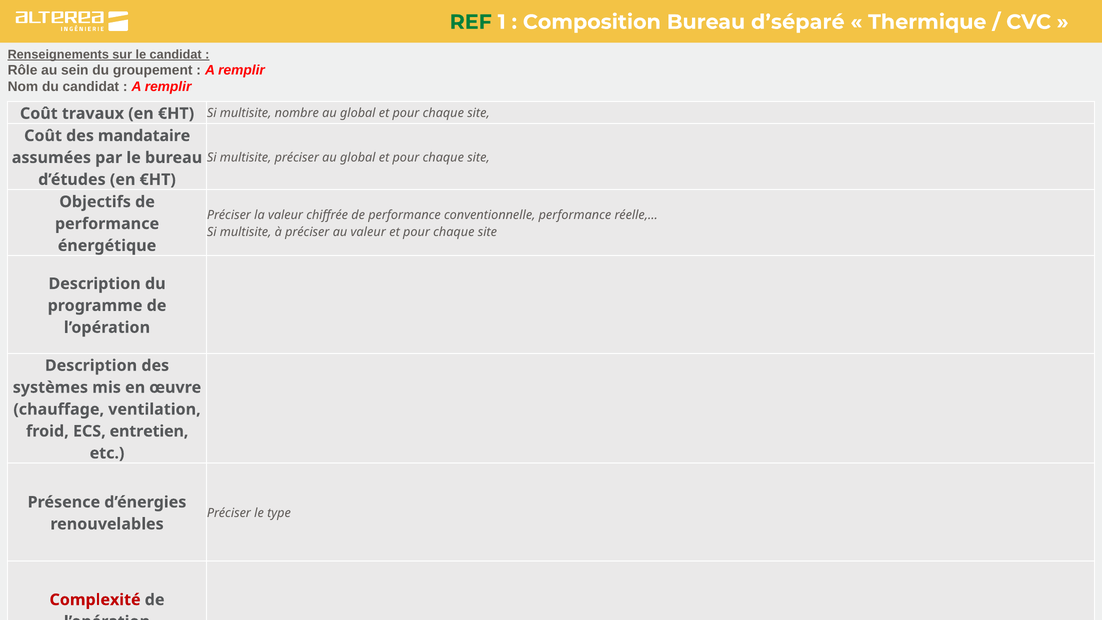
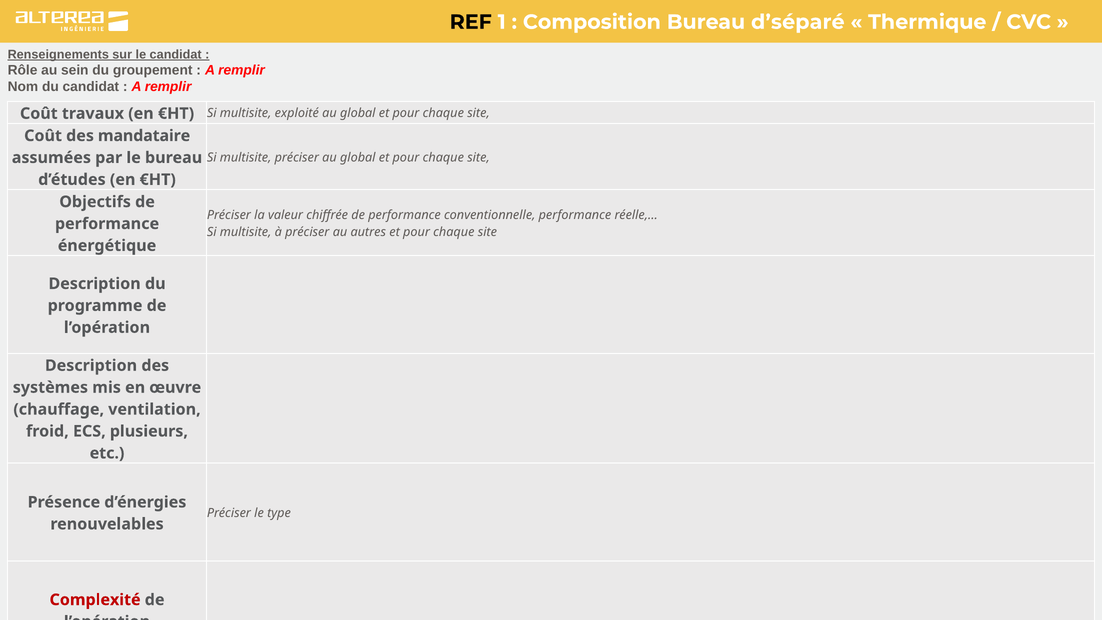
REF colour: green -> black (471, 22)
nombre: nombre -> exploité (297, 113)
au valeur: valeur -> autres (368, 232)
entretien: entretien -> plusieurs (149, 431)
